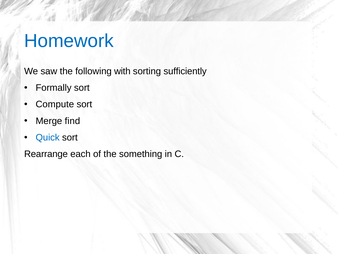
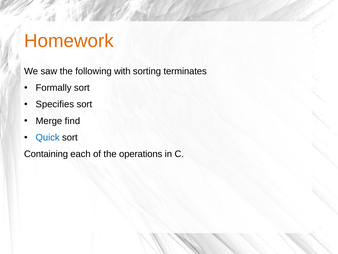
Homework colour: blue -> orange (69, 41)
sufficiently: sufficiently -> terminates (185, 71)
Compute: Compute -> Specifies (55, 104)
Rearrange: Rearrange -> Containing (46, 154)
something: something -> operations (141, 154)
